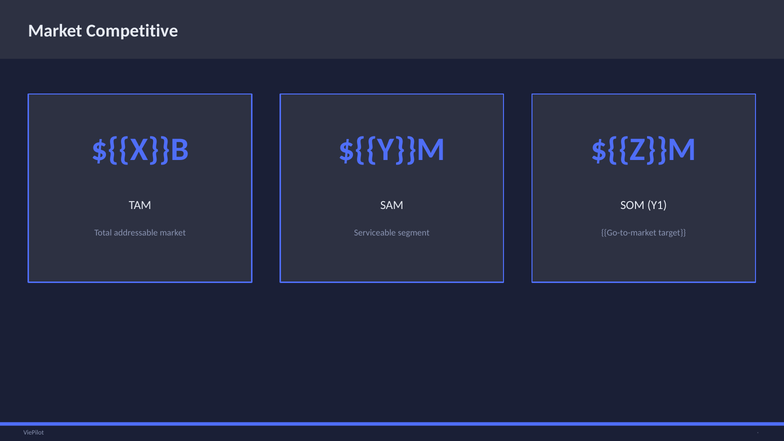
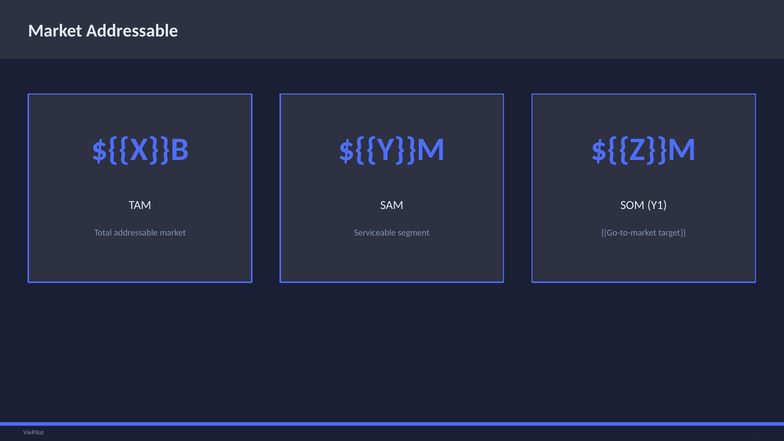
Market Competitive: Competitive -> Addressable (132, 31)
